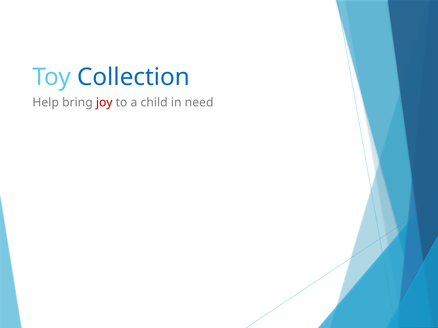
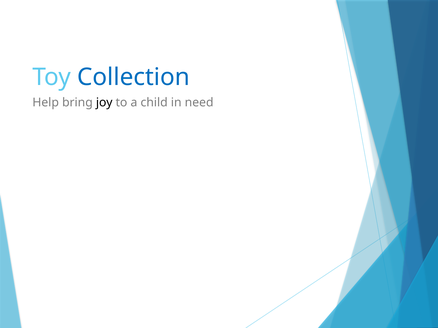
joy colour: red -> black (104, 103)
